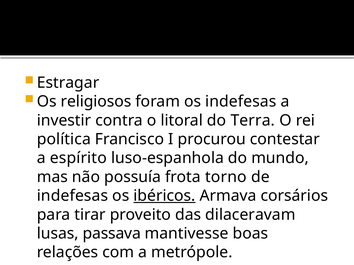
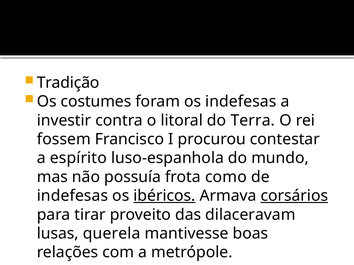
Estragar: Estragar -> Tradição (68, 83)
religiosos: religiosos -> costumes (96, 102)
política: política -> fossem (64, 139)
torno: torno -> como (226, 177)
corsários underline: none -> present (294, 196)
passava: passava -> querela (112, 234)
